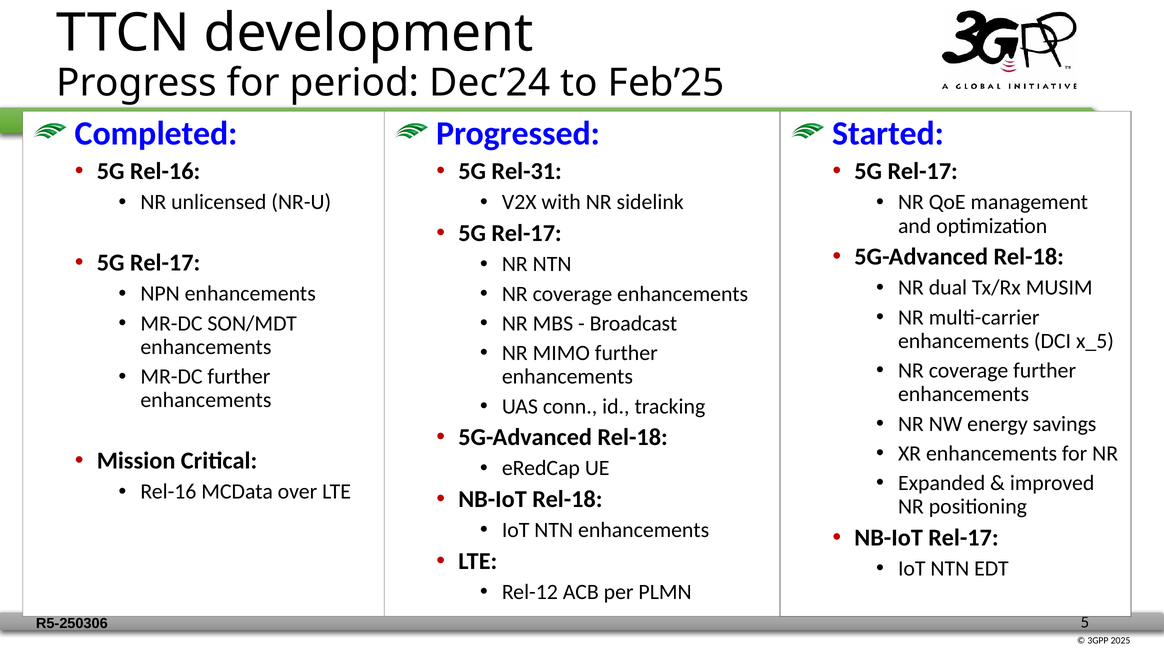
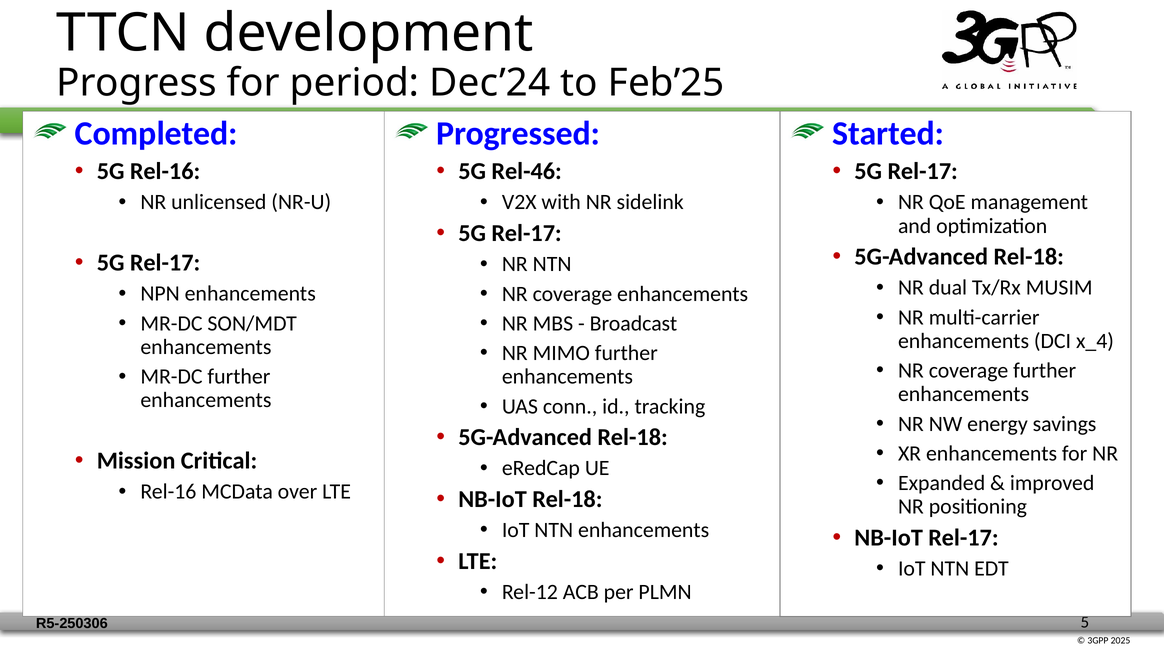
Rel-31: Rel-31 -> Rel-46 (527, 171)
x_5: x_5 -> x_4 (1095, 341)
